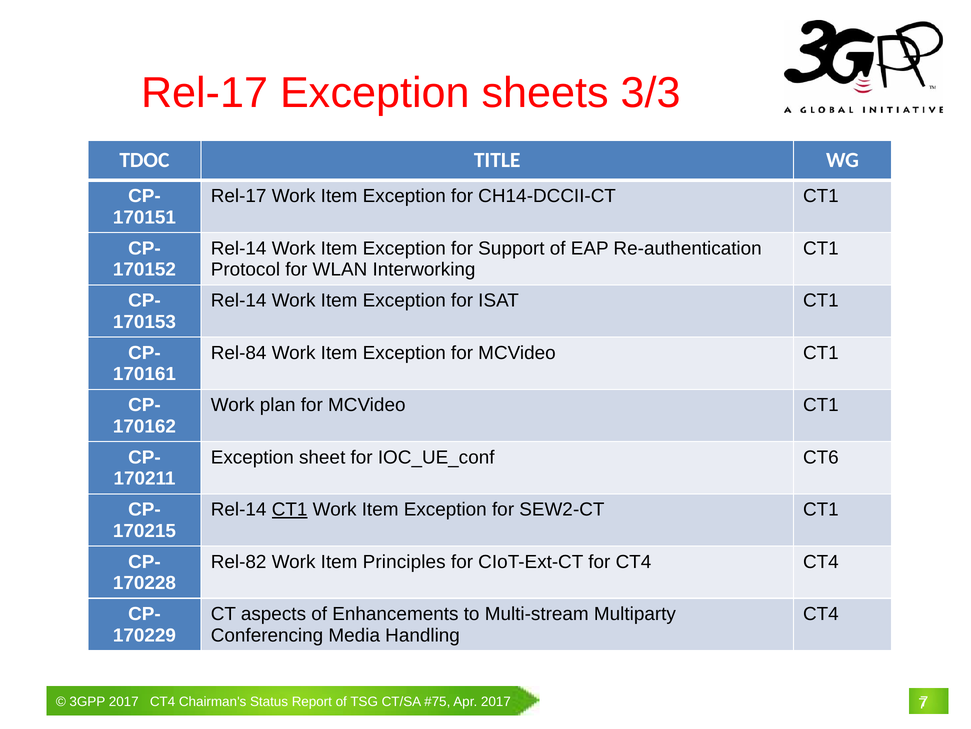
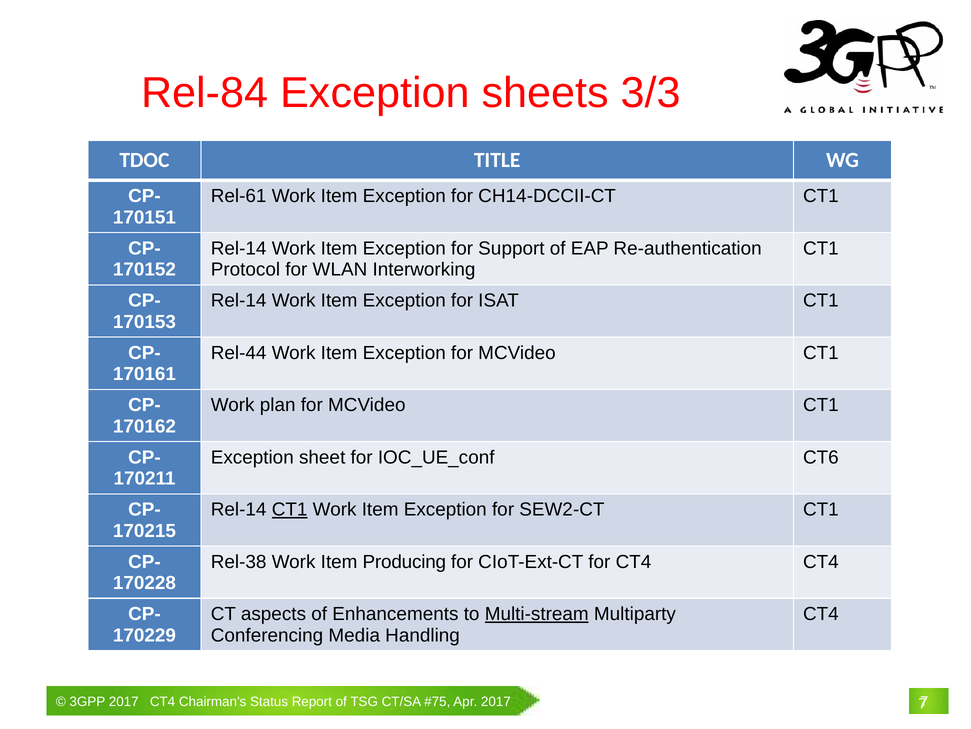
Rel-17: Rel-17 -> Rel-84 (205, 93)
Rel-17: Rel-17 -> Rel-61 (239, 196)
Rel-84: Rel-84 -> Rel-44 (239, 353)
Rel-82: Rel-82 -> Rel-38 (239, 561)
Principles: Principles -> Producing (404, 561)
Multi-stream underline: none -> present (537, 613)
